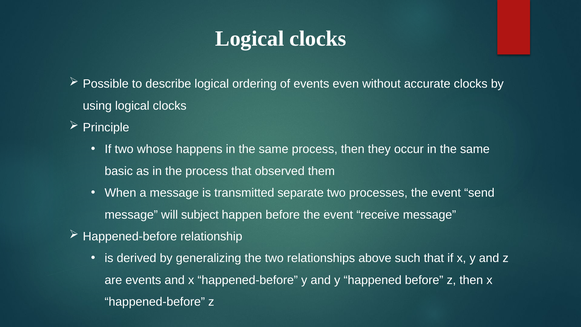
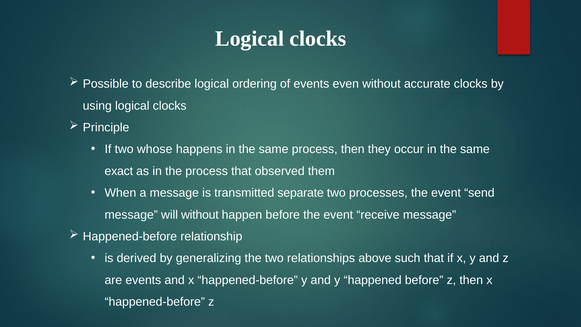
basic: basic -> exact (119, 171)
will subject: subject -> without (200, 215)
